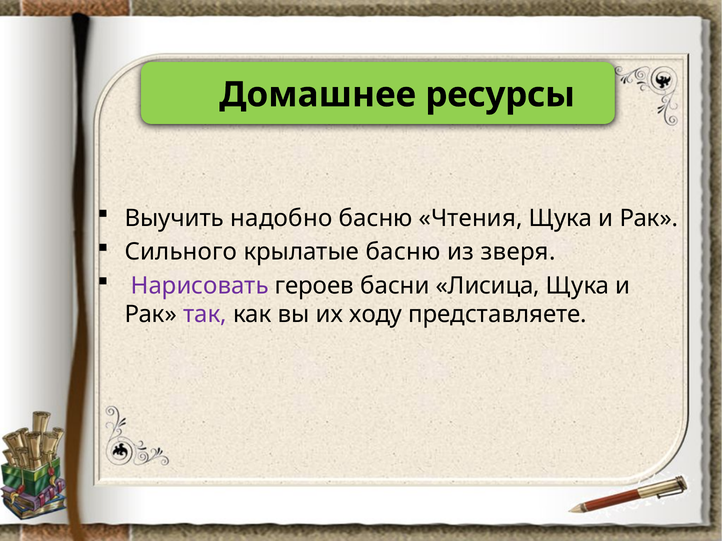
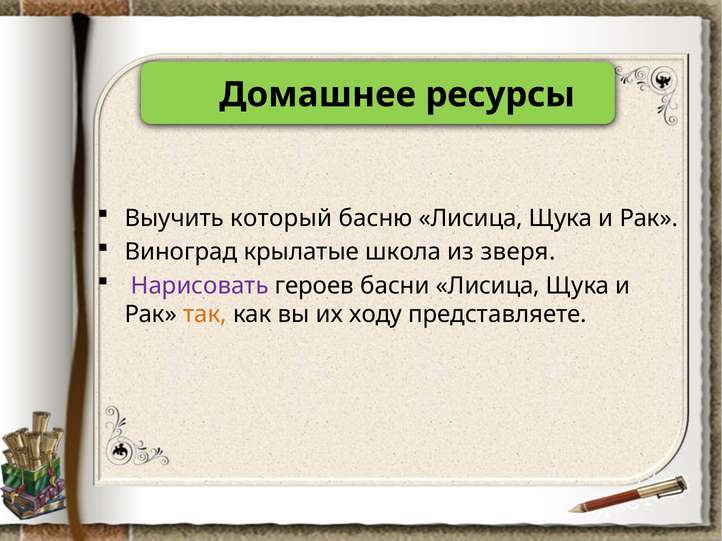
надобно: надобно -> который (281, 219)
басню Чтения: Чтения -> Лисица (471, 219)
Сильного: Сильного -> Виноград (181, 252)
крылатые басню: басню -> школа (403, 252)
так colour: purple -> orange (205, 315)
